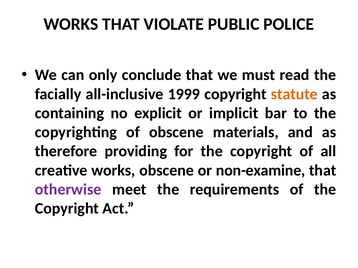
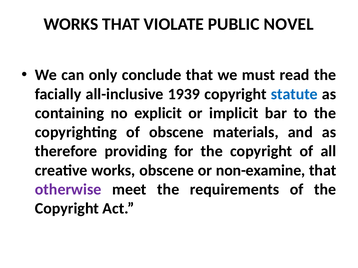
POLICE: POLICE -> NOVEL (289, 24)
1999: 1999 -> 1939 (184, 94)
statute colour: orange -> blue (294, 94)
